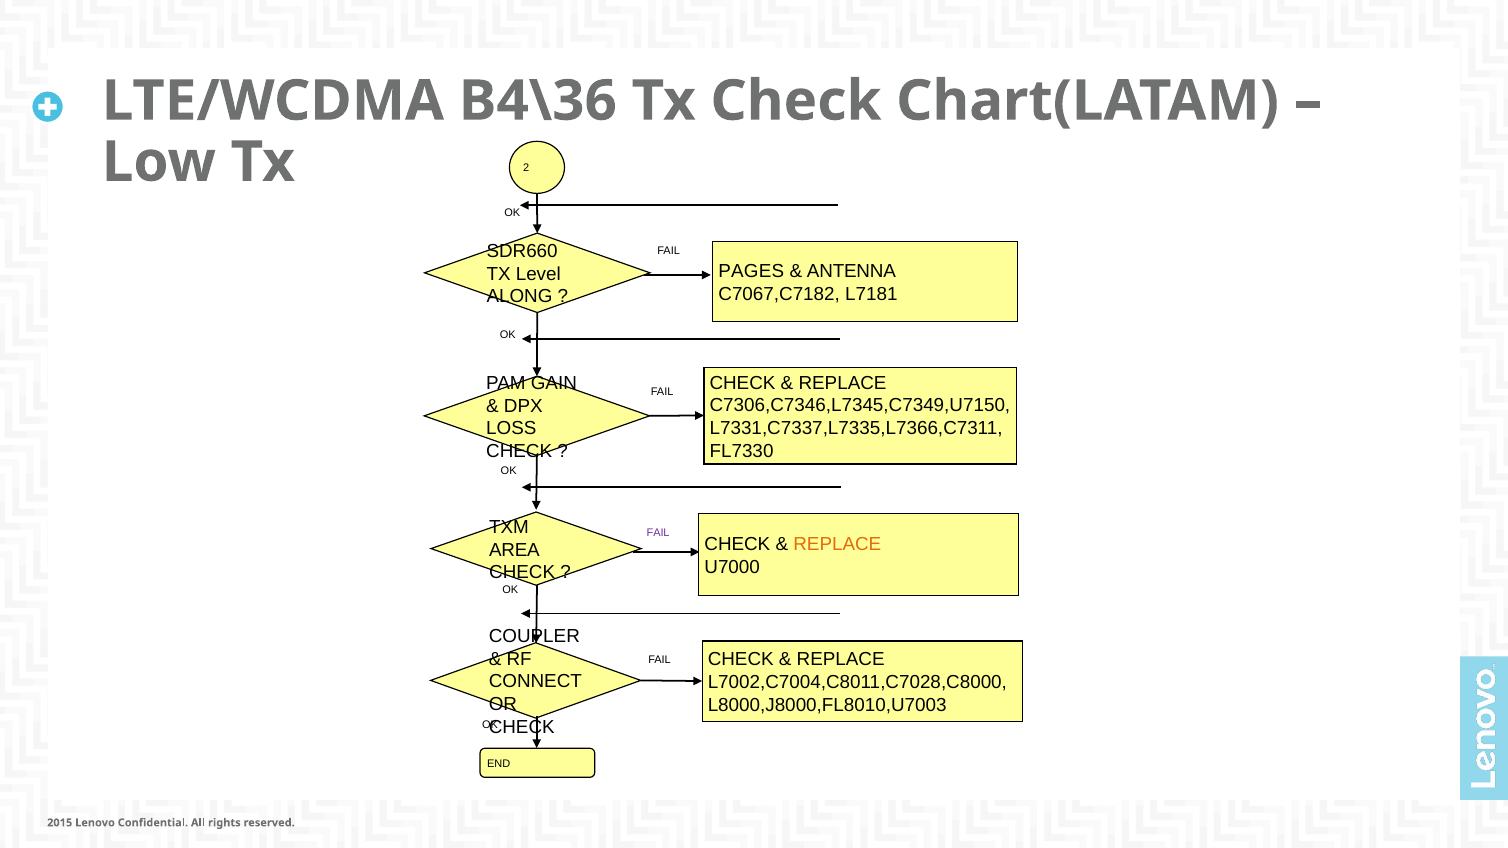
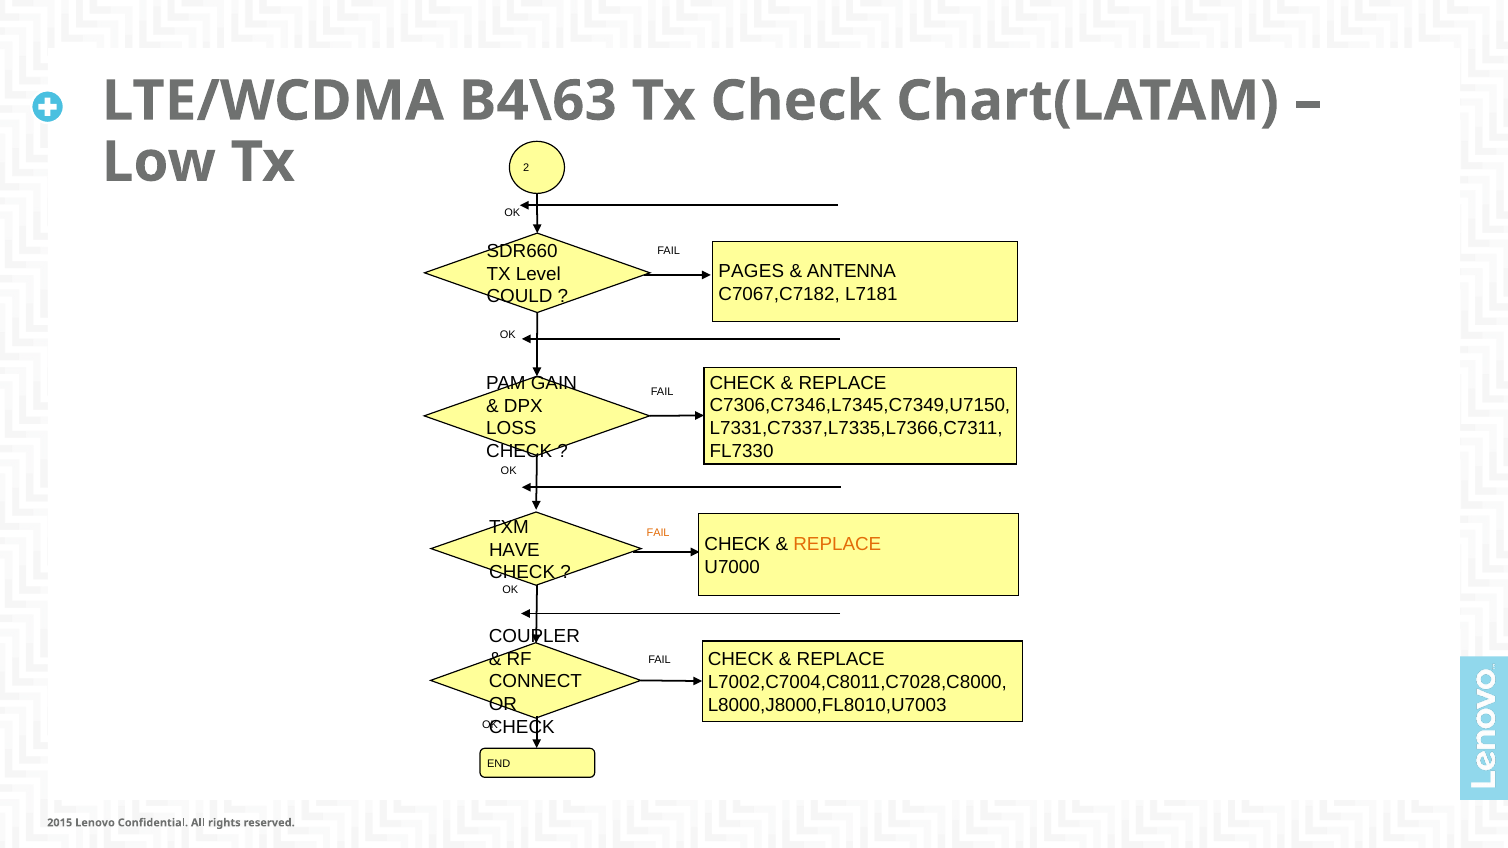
B4\36: B4\36 -> B4\63 (538, 101)
ALONG: ALONG -> COULD (519, 297)
FAIL colour: purple -> orange (658, 533)
AREA: AREA -> HAVE (514, 550)
